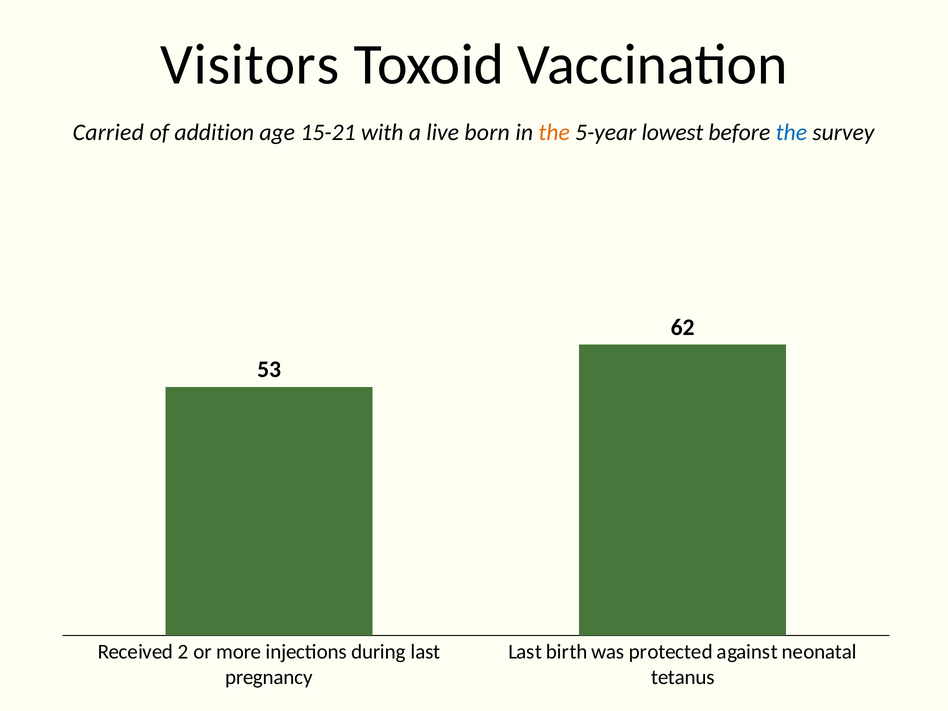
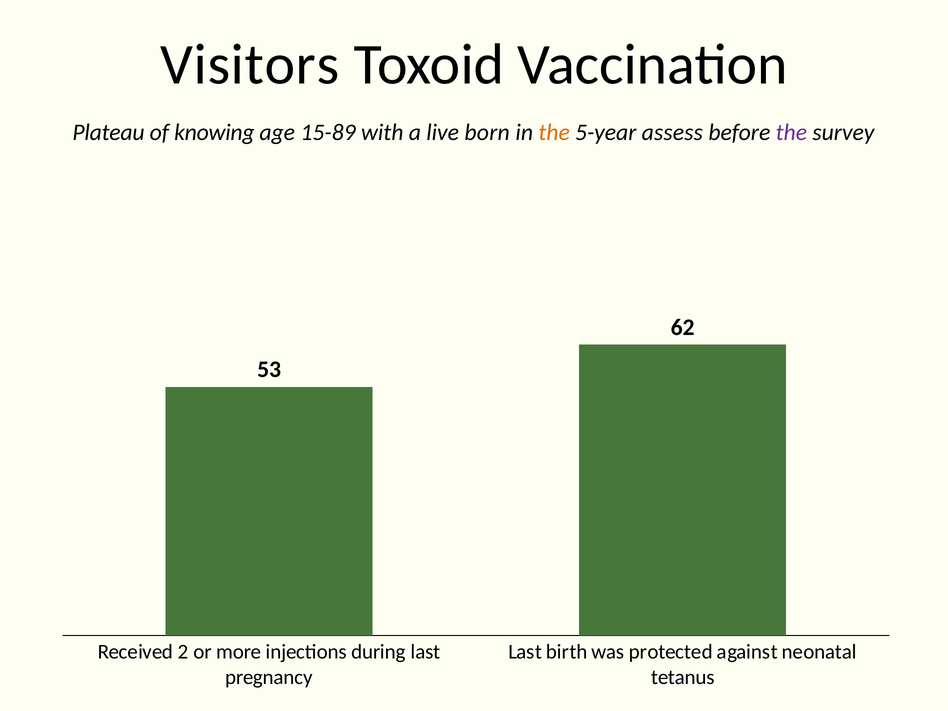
Carried: Carried -> Plateau (109, 133)
addition: addition -> knowing (214, 133)
15-21: 15-21 -> 15-89 (328, 133)
lowest: lowest -> assess (672, 133)
the colour: blue -> purple (791, 133)
